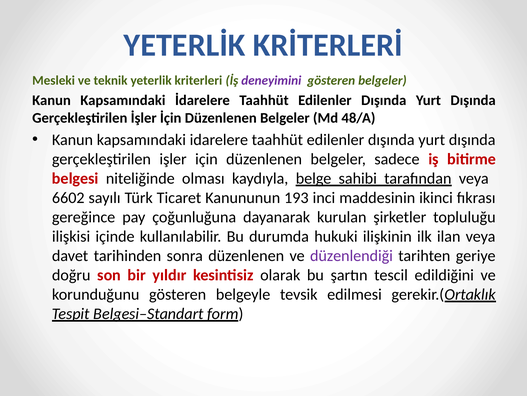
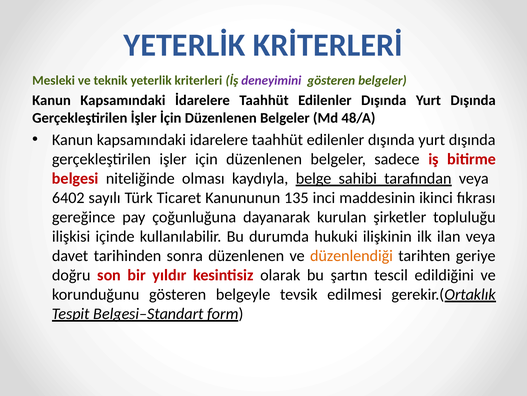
6602: 6602 -> 6402 (68, 197)
193: 193 -> 135 (296, 197)
düzenlendiği colour: purple -> orange (351, 255)
